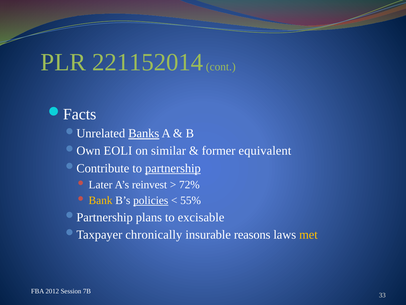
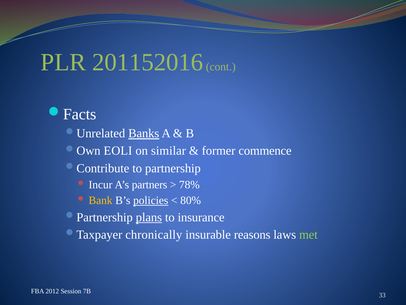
221152014: 221152014 -> 201152016 (148, 62)
equivalent: equivalent -> commence (265, 151)
partnership underline: present -> none (173, 168)
Later: Later -> Incur (101, 184)
reinvest: reinvest -> partners (150, 184)
72%: 72% -> 78% (189, 184)
55%: 55% -> 80% (191, 200)
plans underline: none -> present (149, 217)
excisable: excisable -> insurance (201, 217)
met colour: yellow -> light green (308, 234)
